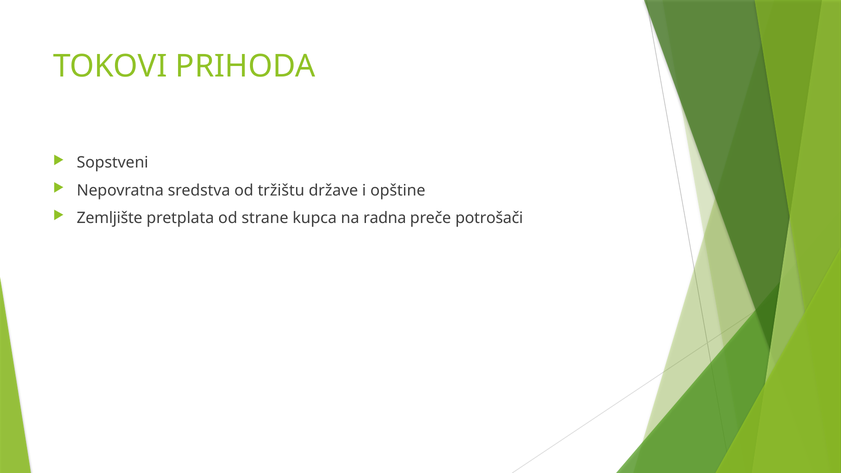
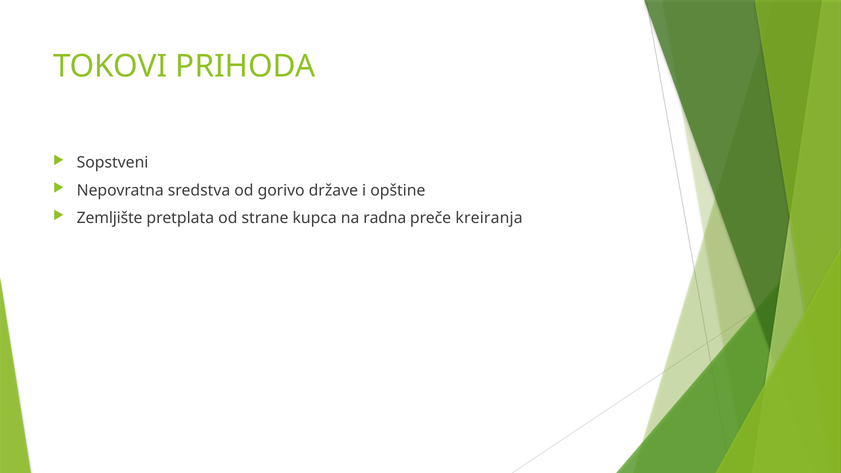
tržištu: tržištu -> gorivo (281, 190)
potrošači: potrošači -> kreiranja (489, 218)
